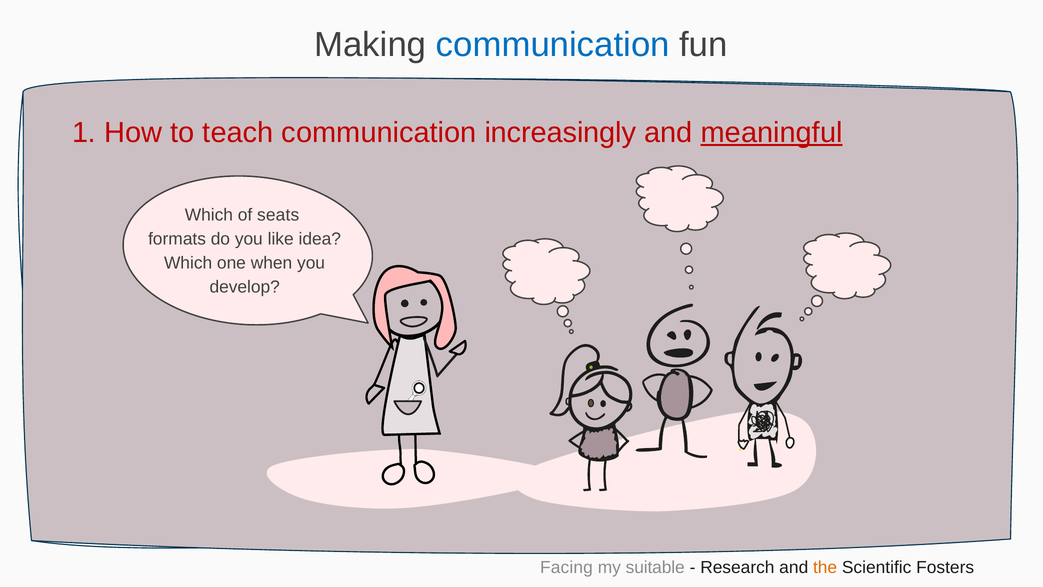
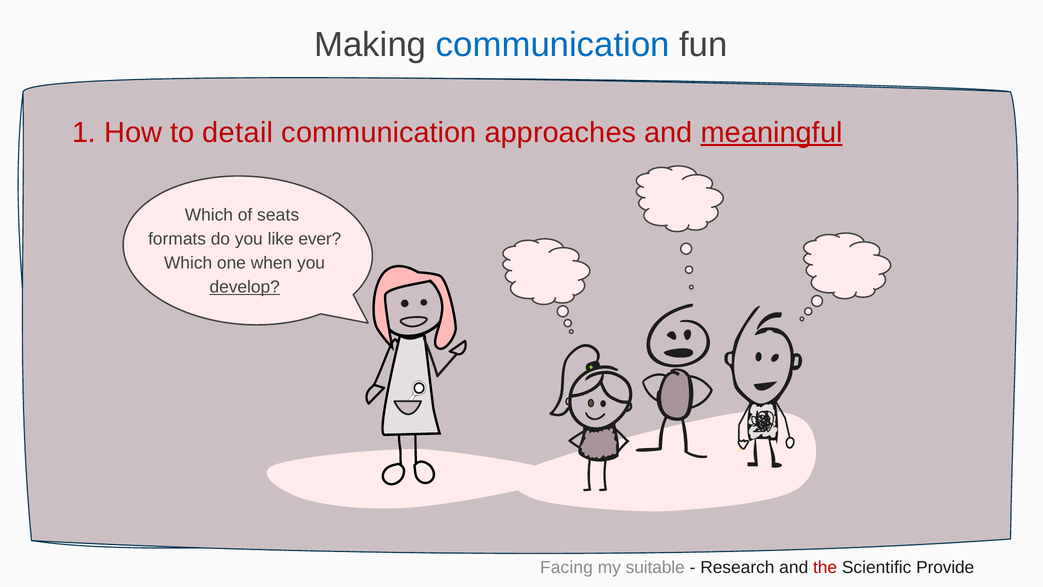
teach: teach -> detail (238, 133)
increasingly: increasingly -> approaches (560, 133)
idea: idea -> ever (320, 239)
develop underline: none -> present (245, 287)
the colour: orange -> red (825, 567)
Fosters: Fosters -> Provide (945, 567)
